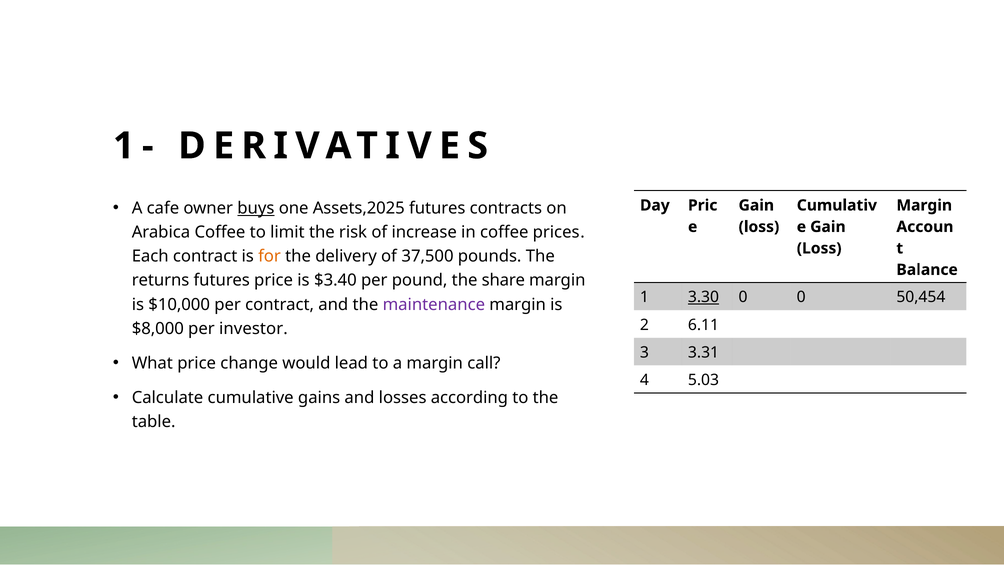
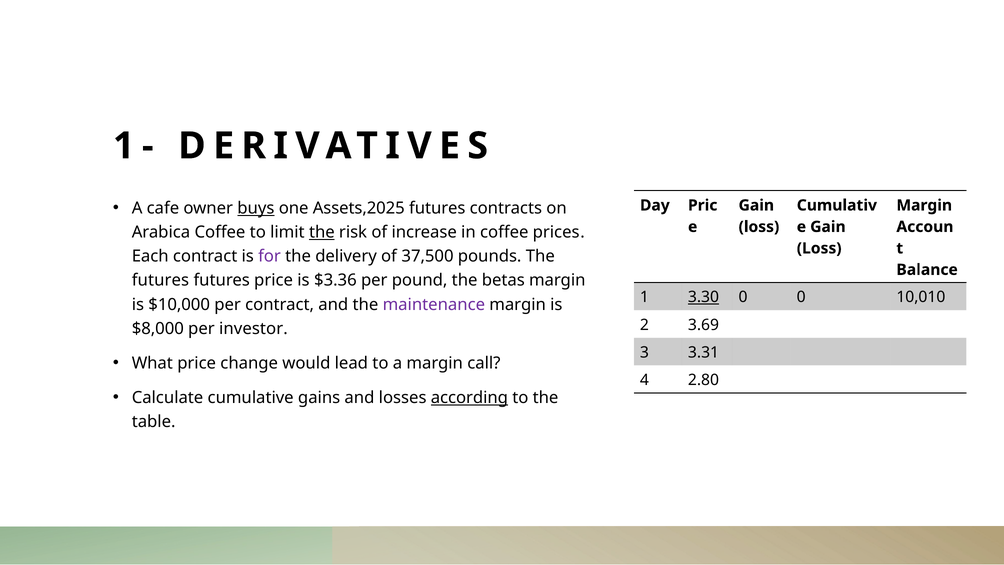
the underline: none -> present (322, 232)
for colour: orange -> purple (269, 256)
returns: returns -> futures (160, 280)
$3.40: $3.40 -> $3.36 (335, 280)
share: share -> betas (503, 280)
50,454: 50,454 -> 10,010 (921, 297)
6.11: 6.11 -> 3.69 (704, 325)
5.03: 5.03 -> 2.80 (704, 380)
according underline: none -> present (469, 397)
